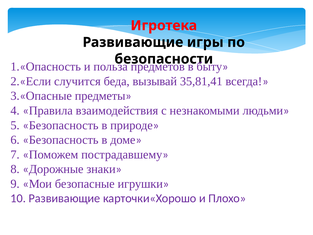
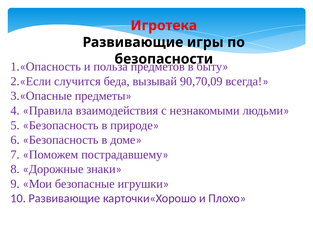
35,81,41: 35,81,41 -> 90,70,09 (201, 81)
